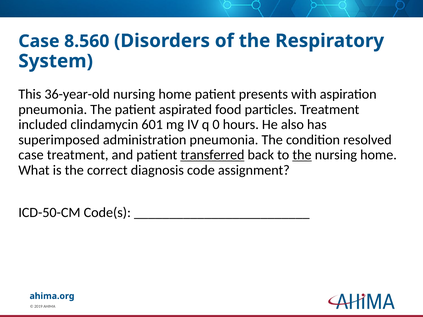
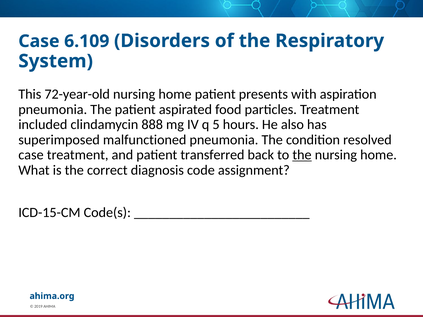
8.560: 8.560 -> 6.109 (87, 41)
36-year-old: 36-year-old -> 72-year-old (77, 94)
601: 601 -> 888 (152, 125)
0: 0 -> 5 (216, 125)
administration: administration -> malfunctioned (145, 140)
transferred underline: present -> none (212, 155)
ICD-50-CM: ICD-50-CM -> ICD-15-CM (49, 213)
